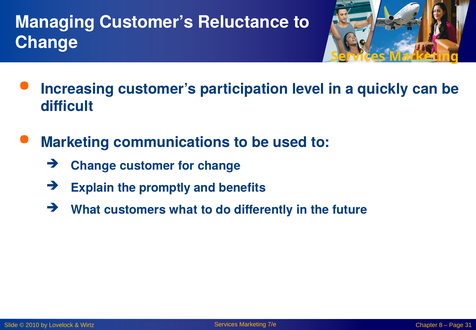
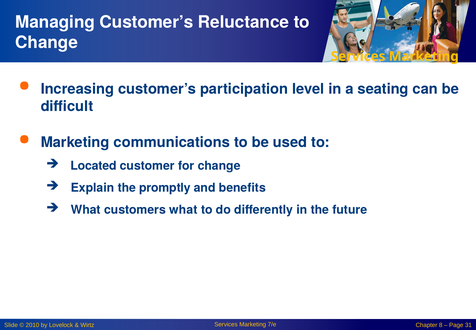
quickly: quickly -> seating (383, 89)
Change: Change -> Located (94, 166)
